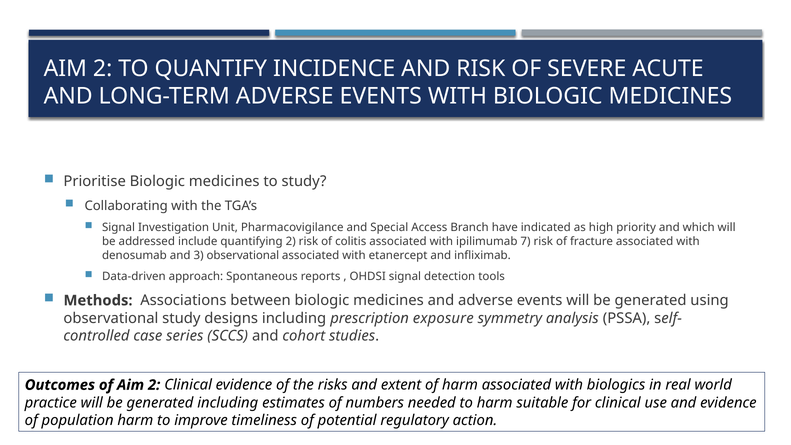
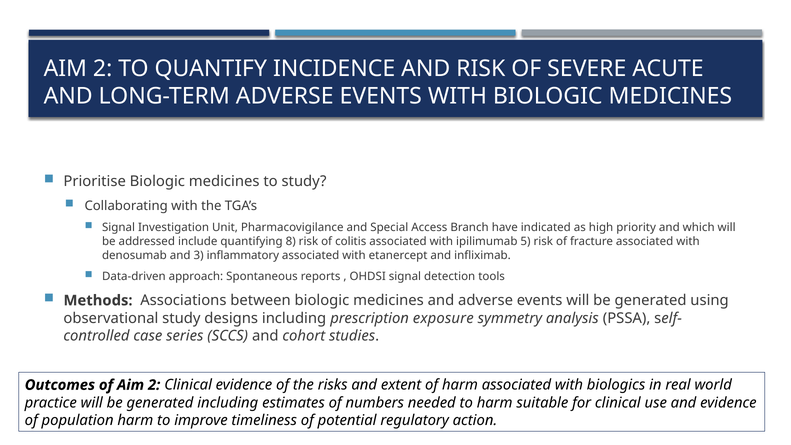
quantifying 2: 2 -> 8 (291, 241)
7: 7 -> 5 (525, 241)
3 observational: observational -> inflammatory (243, 255)
